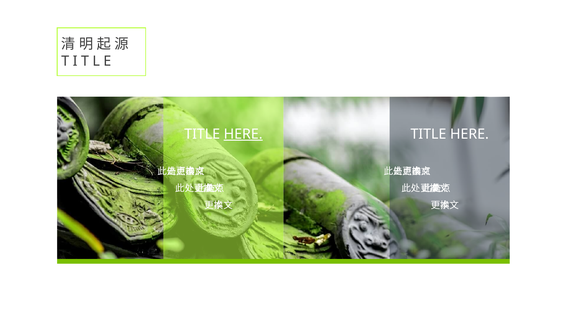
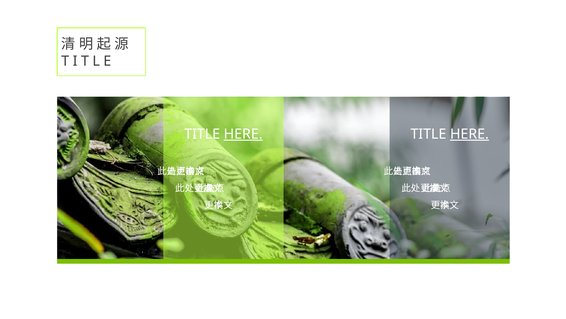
HERE underline: none -> present (469, 134)
